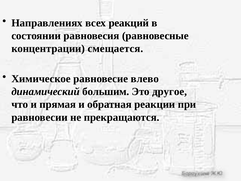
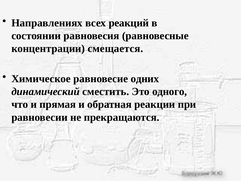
влево: влево -> одних (145, 79)
большим: большим -> сместить (106, 91)
другое: другое -> одного (170, 91)
